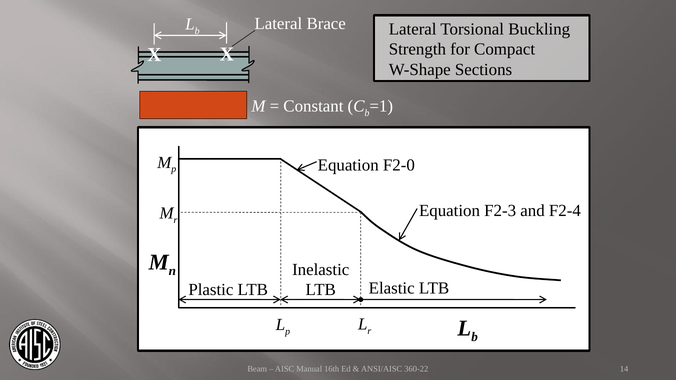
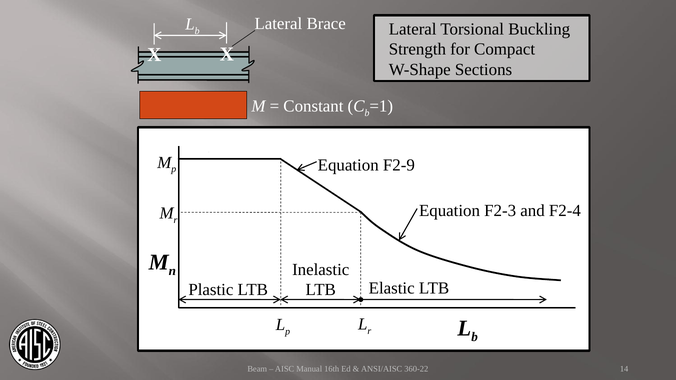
F2-0: F2-0 -> F2-9 (399, 165)
